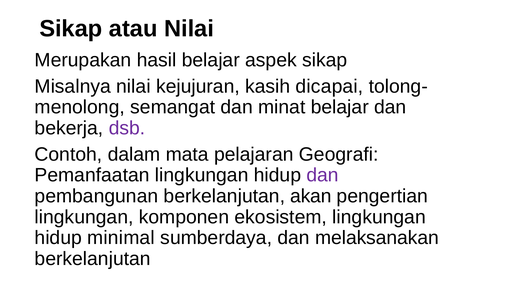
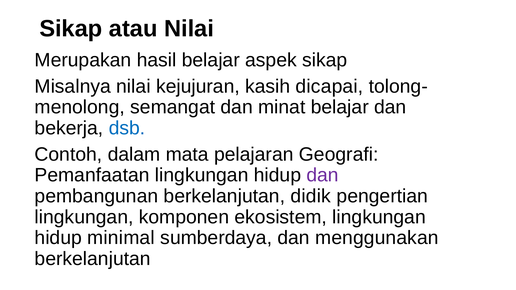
dsb colour: purple -> blue (127, 128)
akan: akan -> didik (311, 196)
melaksanakan: melaksanakan -> menggunakan (377, 238)
